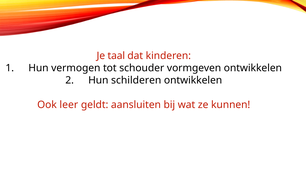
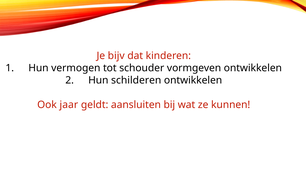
taal: taal -> bijv (116, 56)
leer: leer -> jaar (69, 105)
